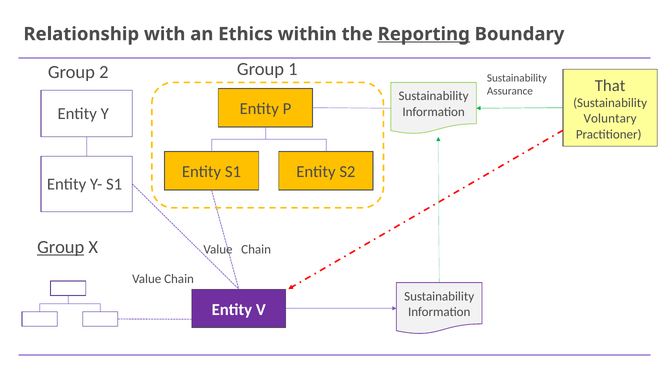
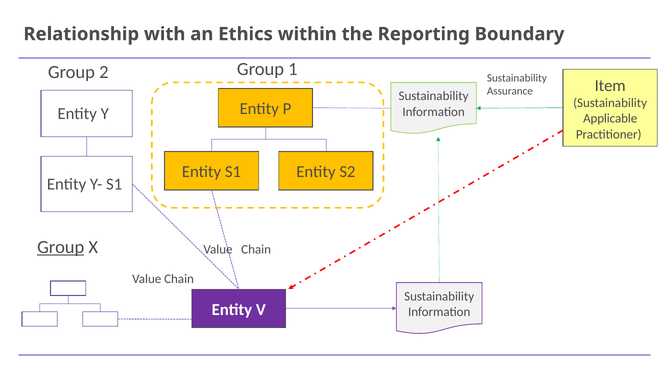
Reporting underline: present -> none (424, 34)
That: That -> Item (610, 86)
Voluntary: Voluntary -> Applicable (610, 119)
